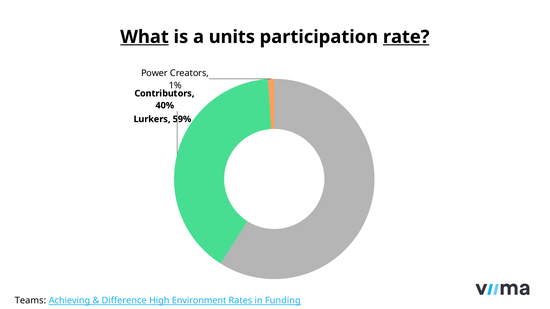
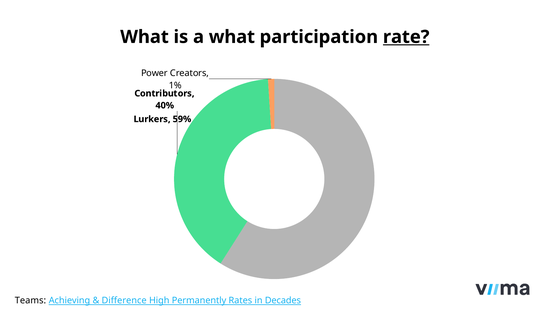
What underline: present -> none (145, 37)
a units: units -> what (232, 37)
Environment: Environment -> Permanently (199, 301)
Funding: Funding -> Decades (283, 301)
